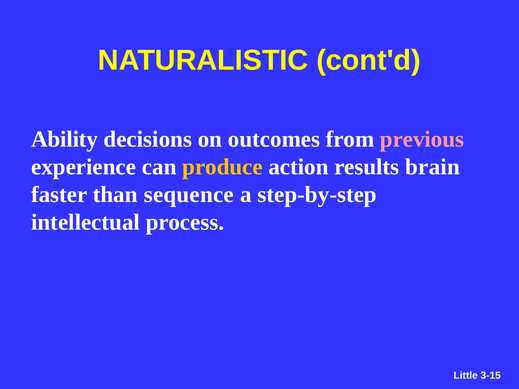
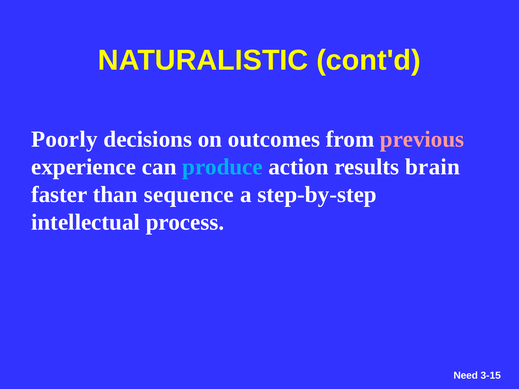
Ability: Ability -> Poorly (64, 139)
produce colour: yellow -> light blue (222, 167)
Little: Little -> Need (466, 376)
